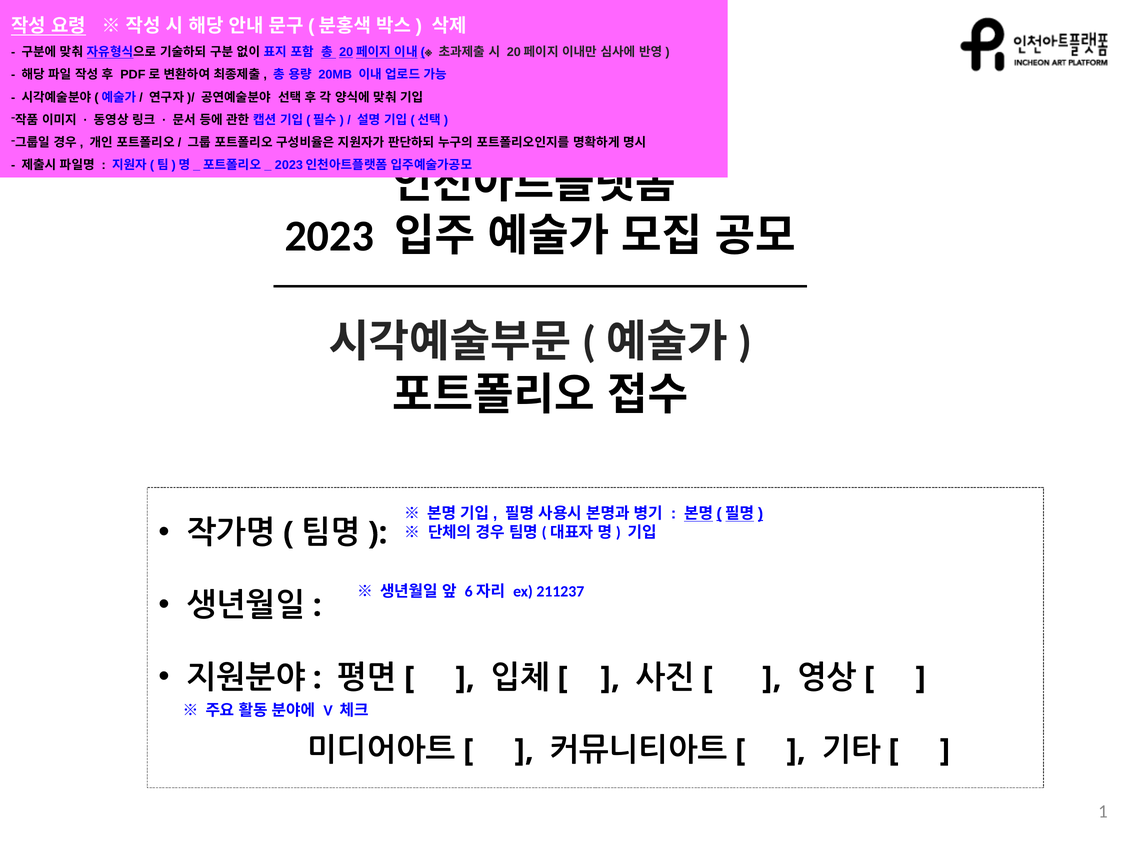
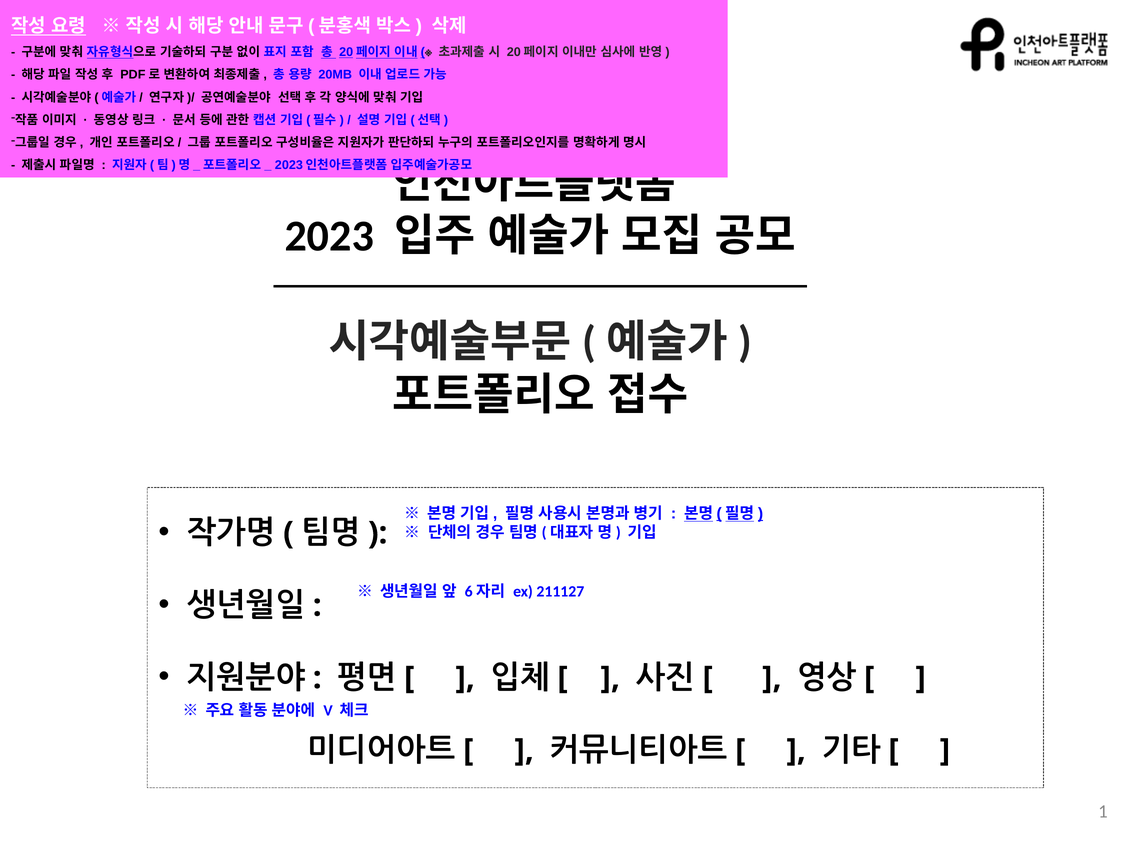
211237: 211237 -> 211127 (560, 592)
